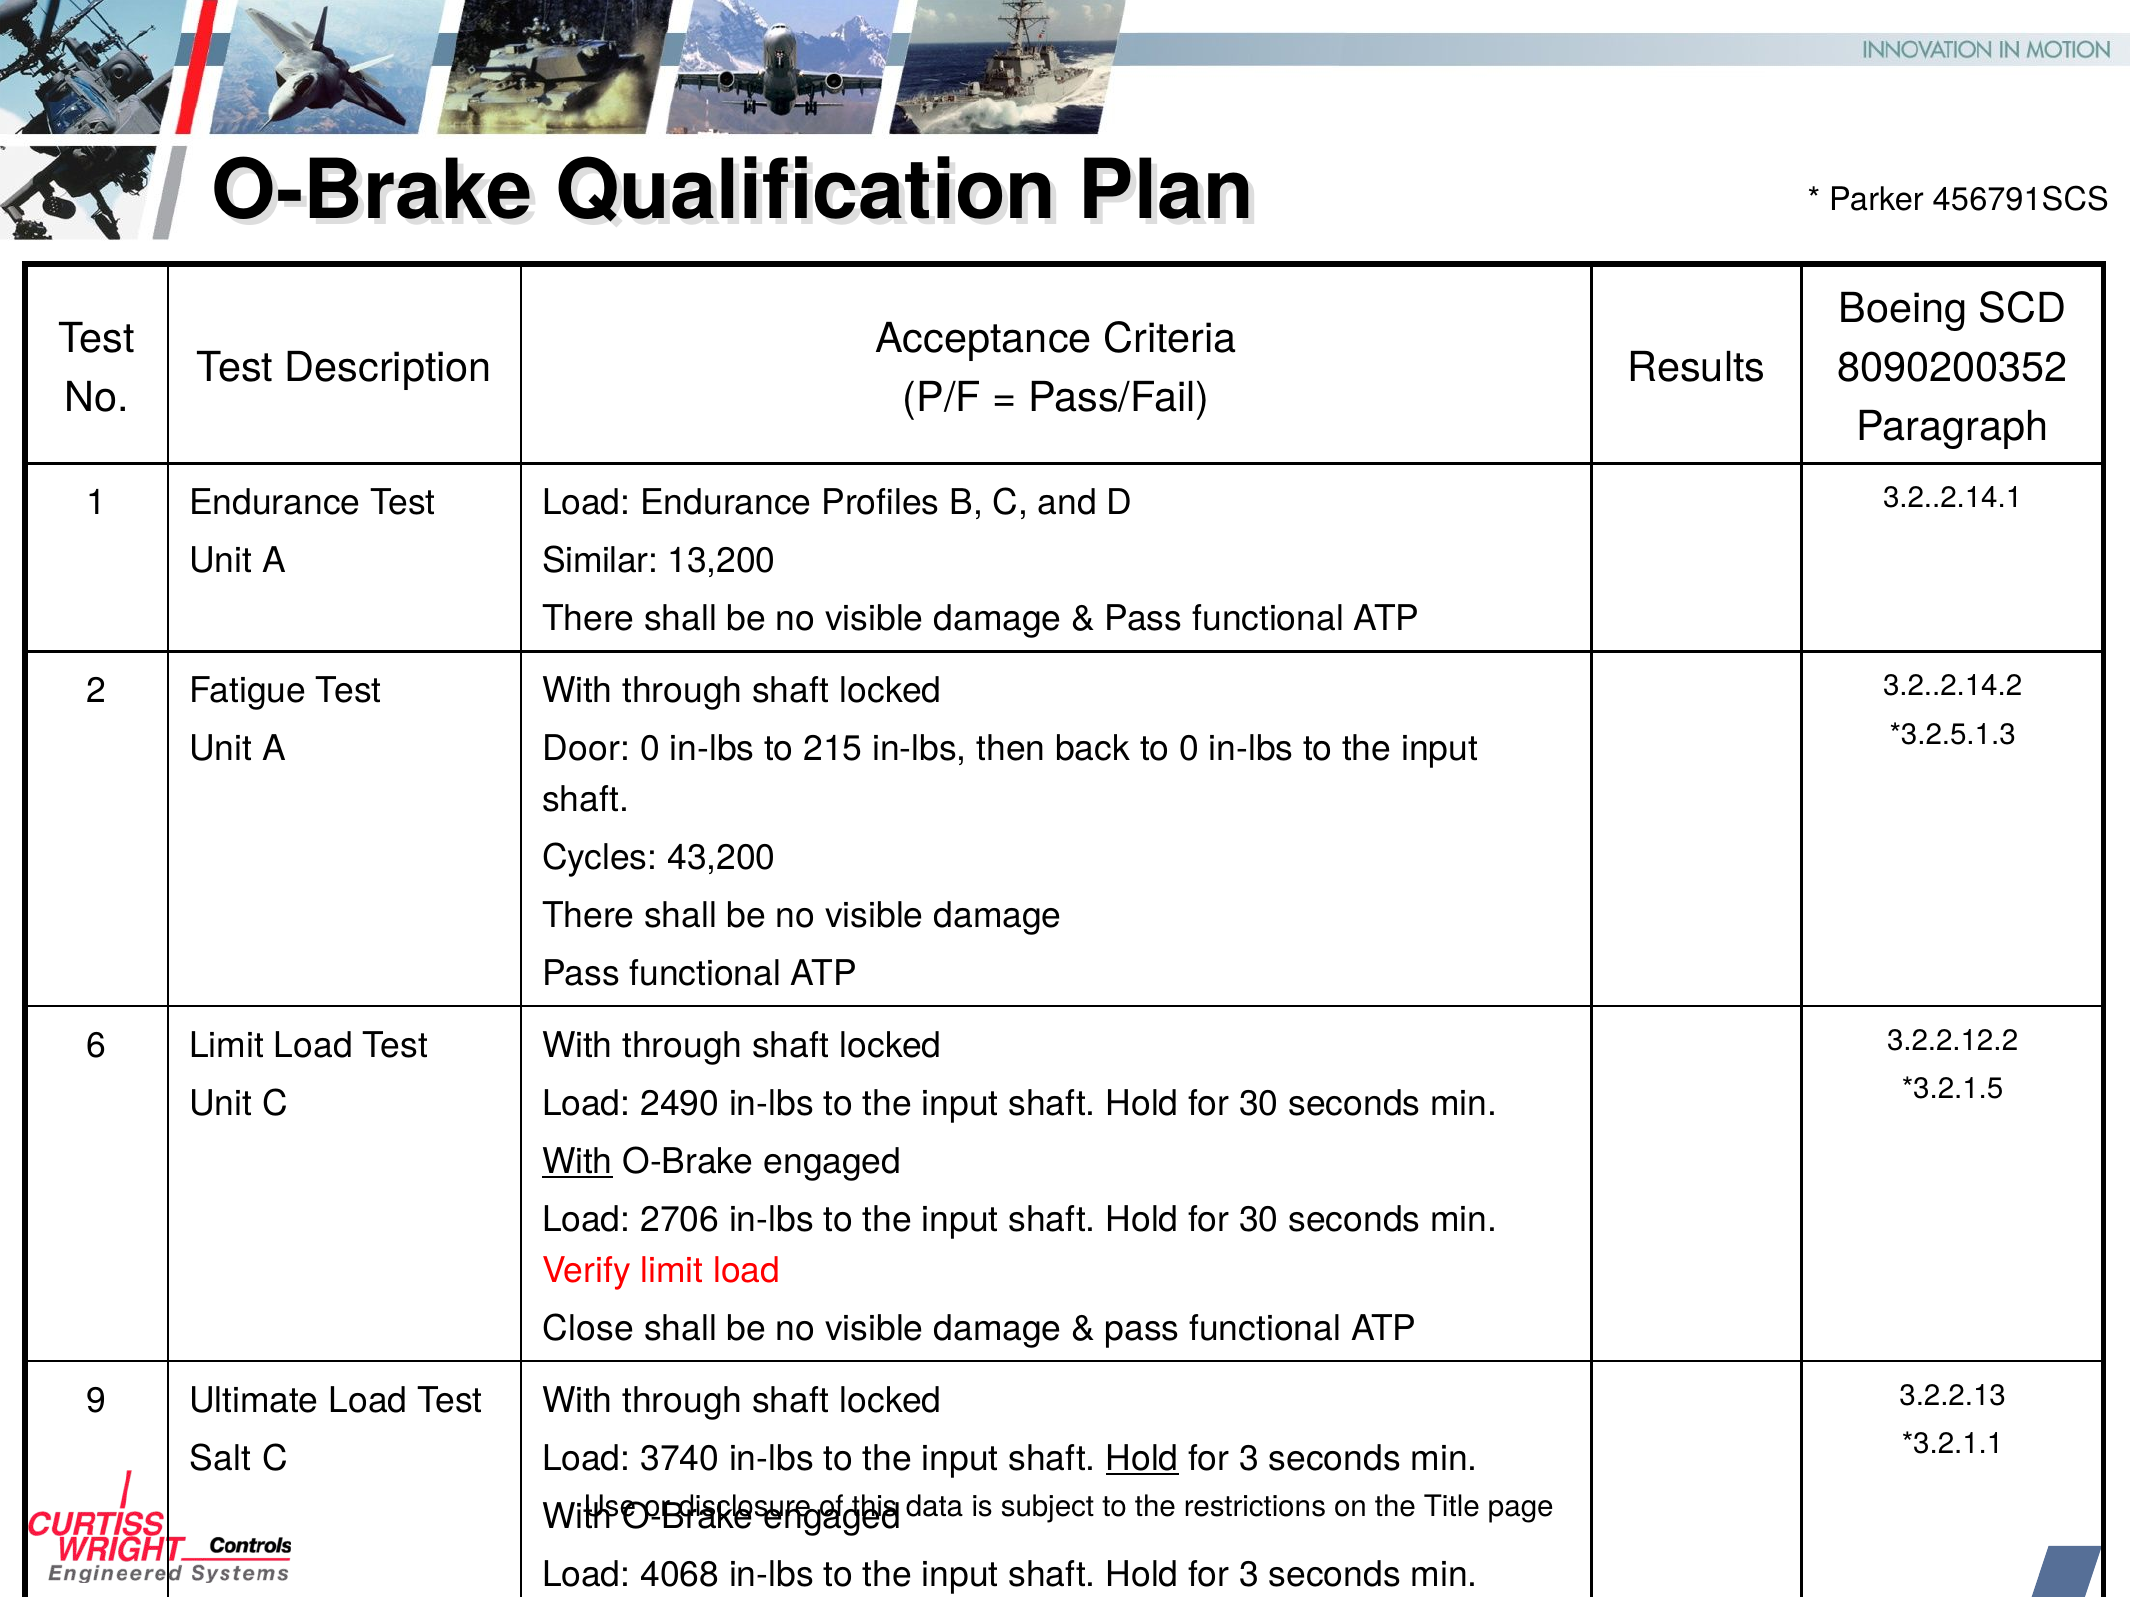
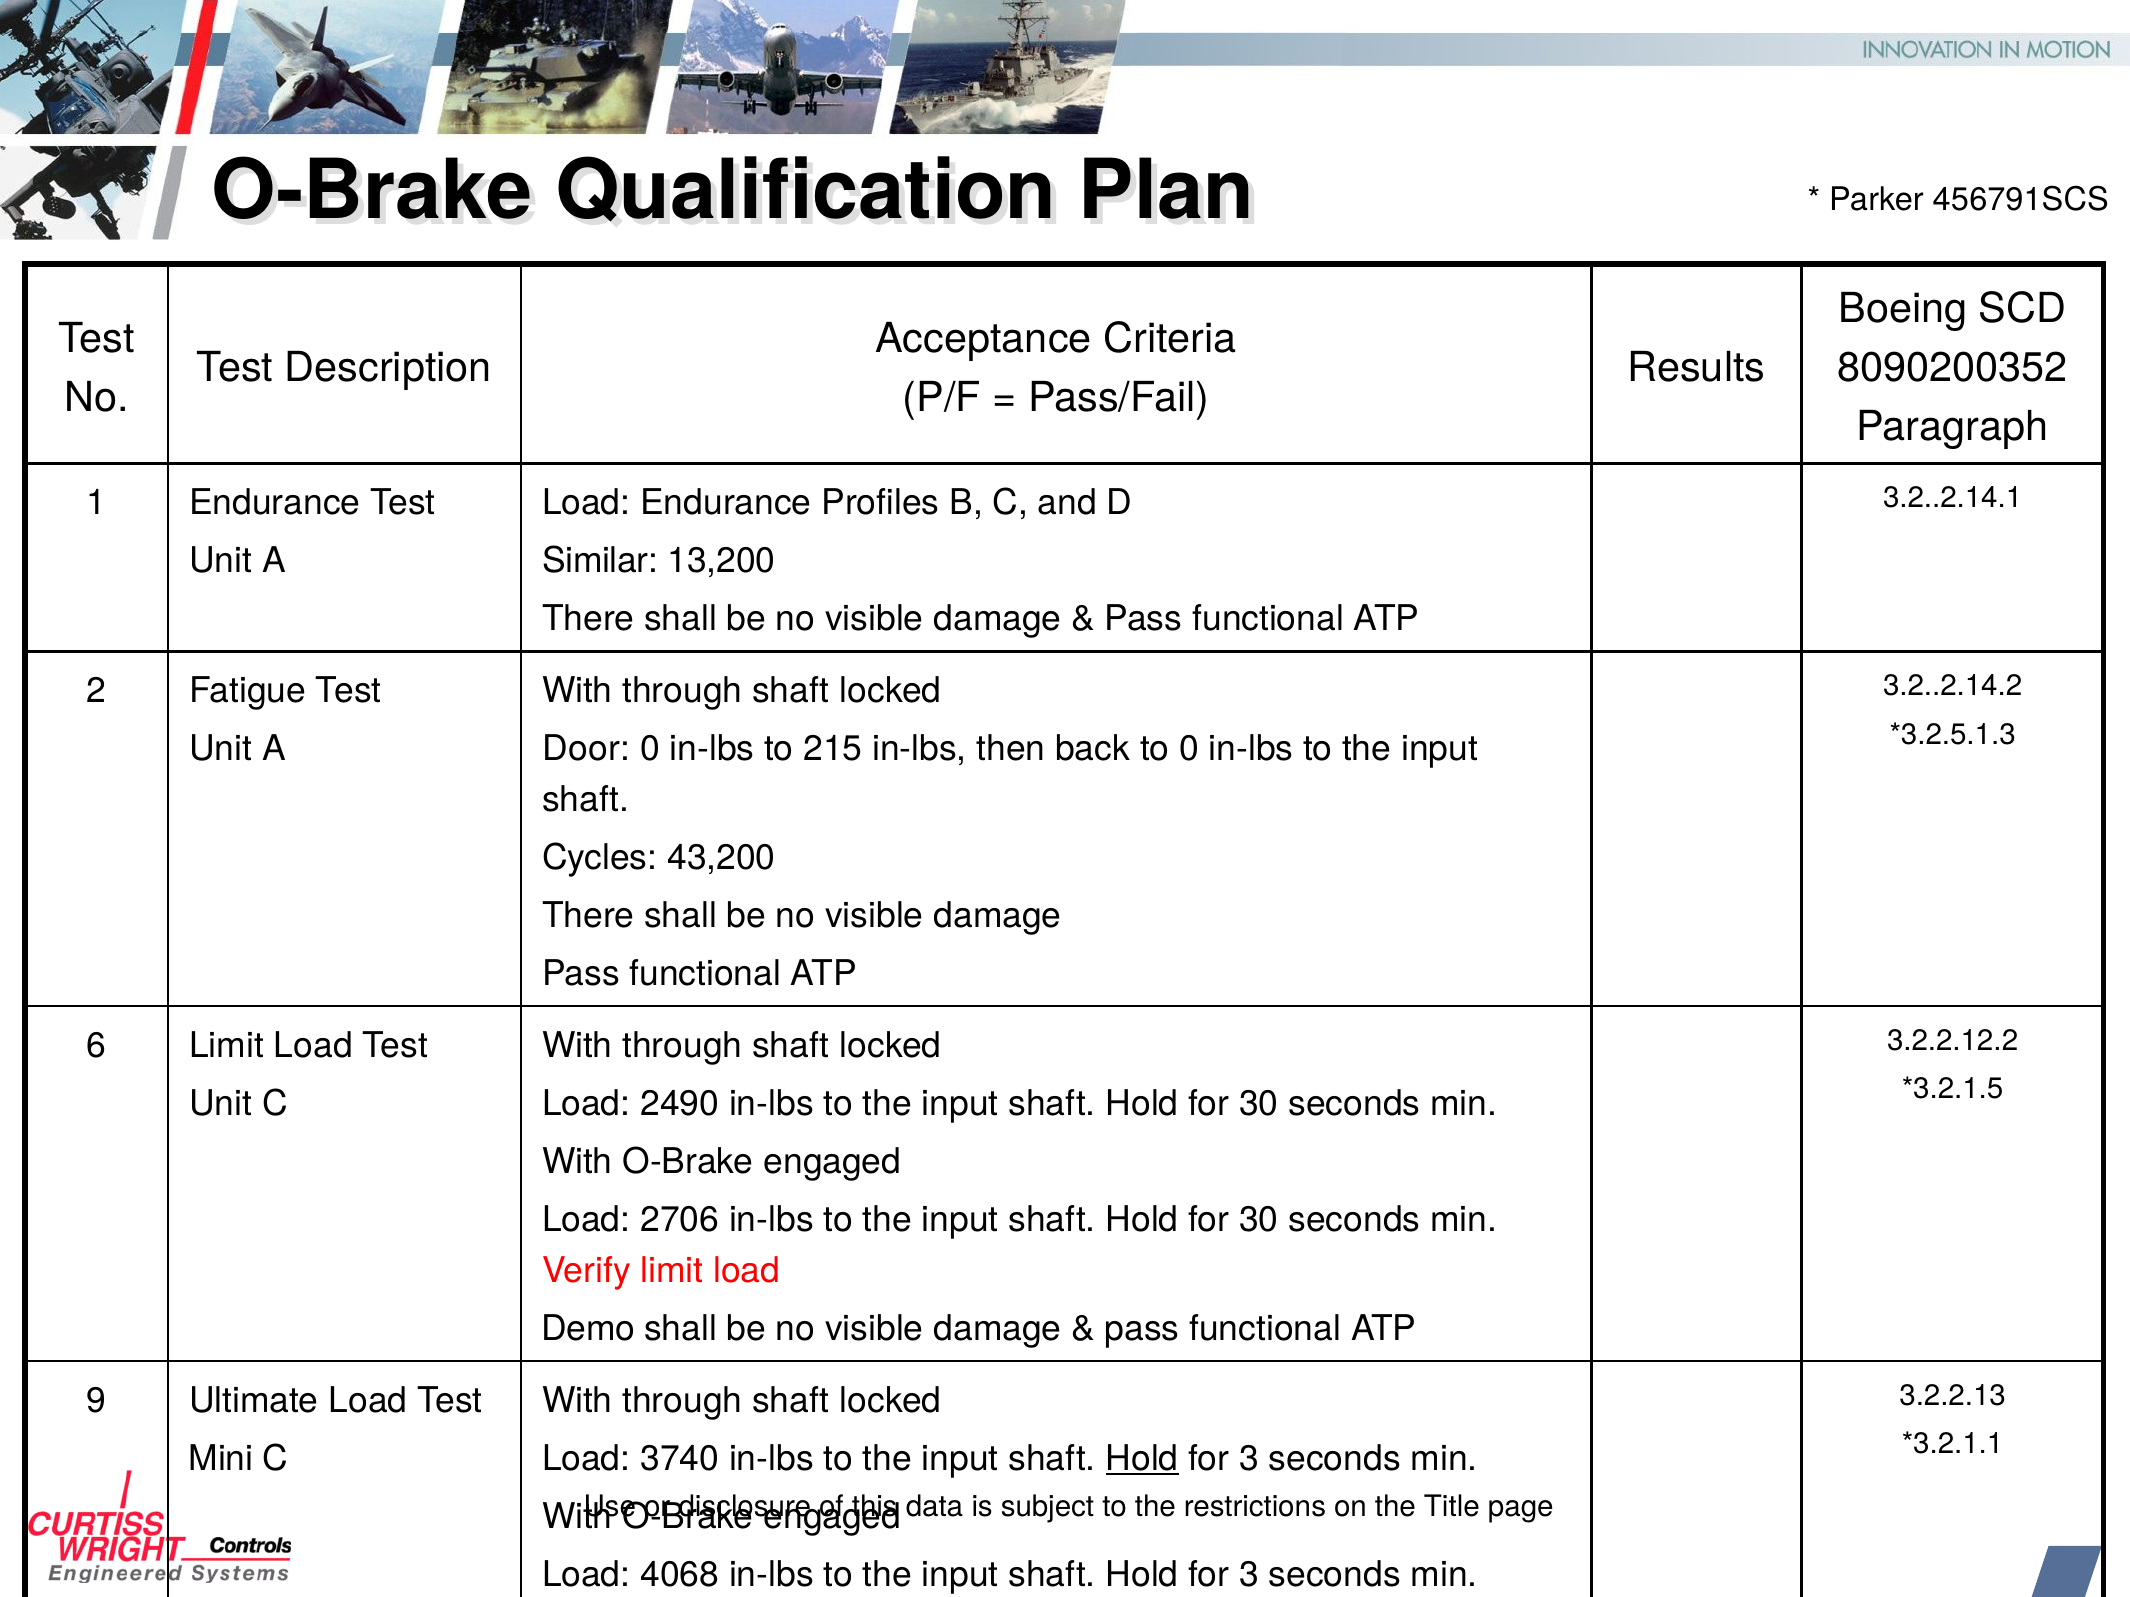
With underline: present -> none (577, 1162)
Close: Close -> Demo (588, 1329)
Salt: Salt -> Mini (221, 1459)
